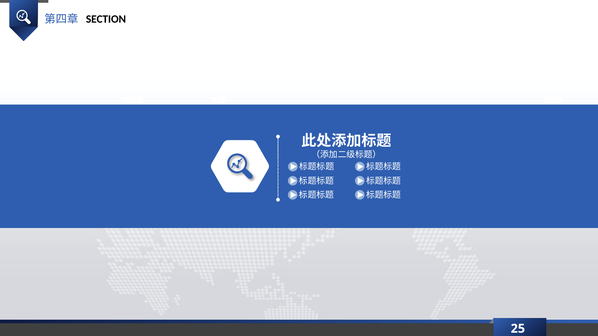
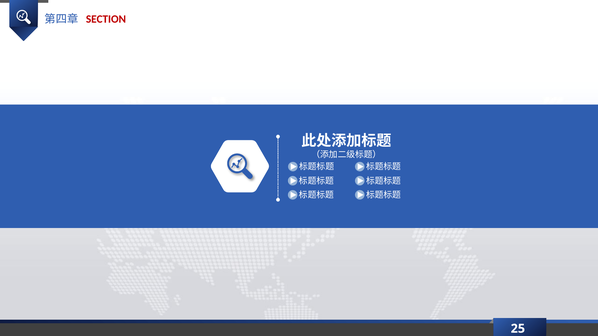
SECTION colour: black -> red (106, 19)
